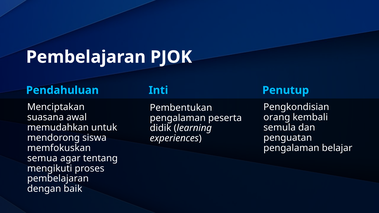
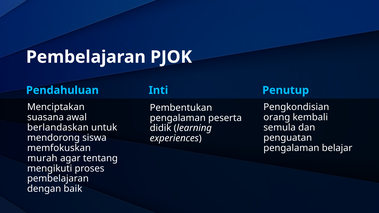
memudahkan: memudahkan -> berlandaskan (58, 128)
semua: semua -> murah (42, 158)
